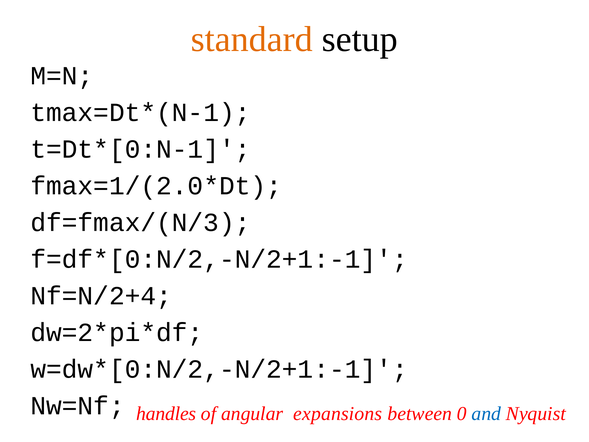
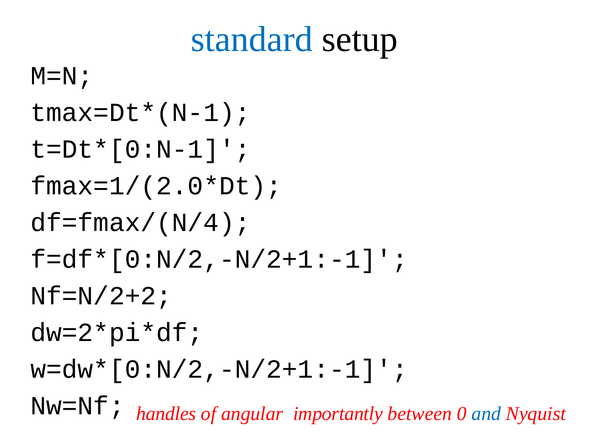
standard colour: orange -> blue (252, 39)
df=fmax/(N/3: df=fmax/(N/3 -> df=fmax/(N/4 (140, 222)
Nf=N/2+4: Nf=N/2+4 -> Nf=N/2+2 (101, 296)
expansions: expansions -> importantly (338, 413)
